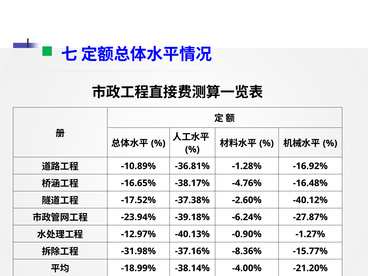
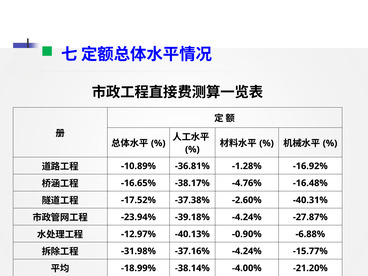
-40.12%: -40.12% -> -40.31% (310, 200)
-39.18% -6.24%: -6.24% -> -4.24% (247, 217)
-1.27%: -1.27% -> -6.88% (310, 234)
-37.16% -8.36%: -8.36% -> -4.24% (247, 251)
